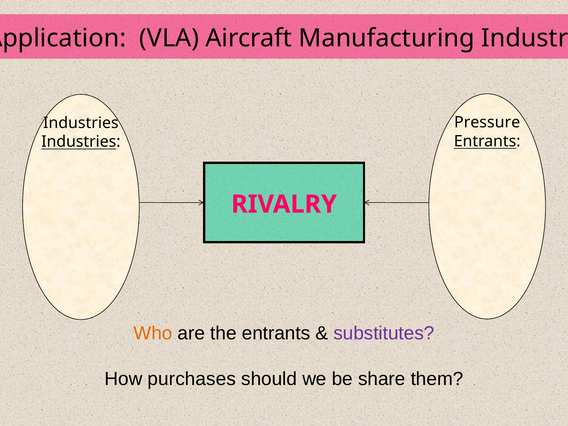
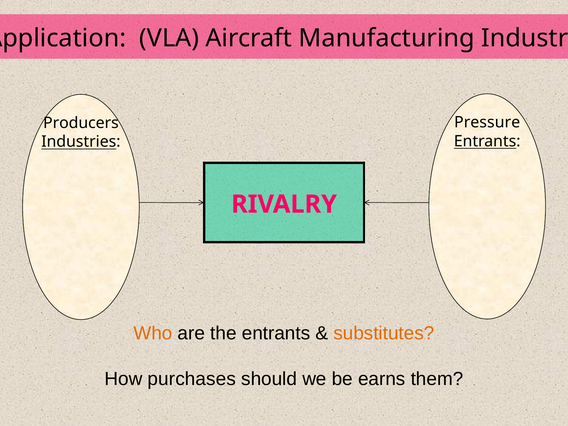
Industries: Industries -> Producers (81, 123)
substitutes colour: purple -> orange (384, 333)
share: share -> earns (382, 379)
